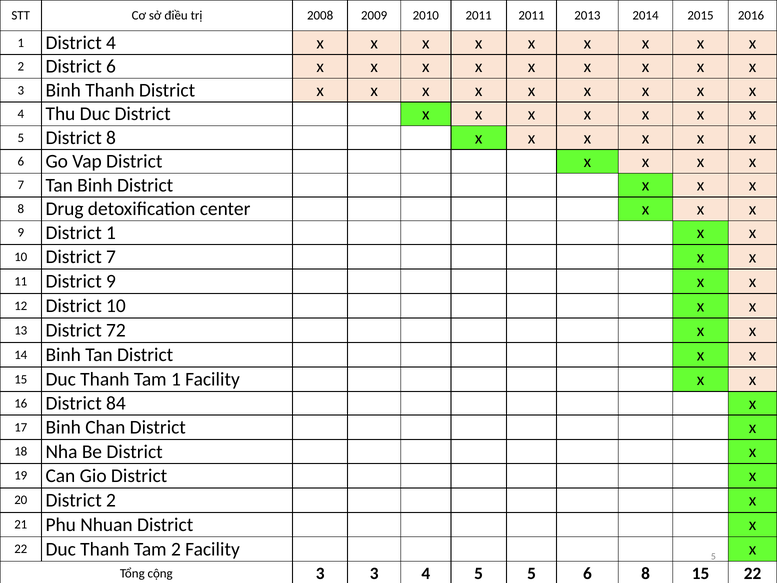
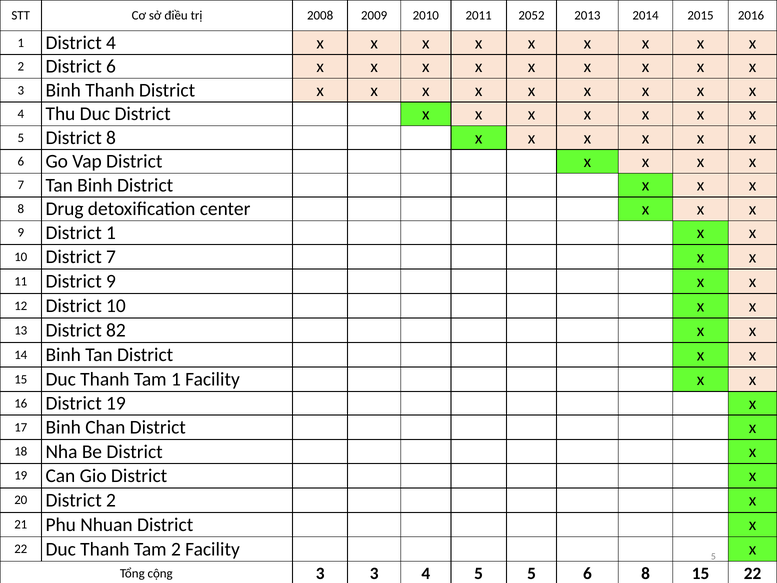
2011 2011: 2011 -> 2052 (531, 15)
72: 72 -> 82 (116, 330)
District 84: 84 -> 19 (116, 403)
